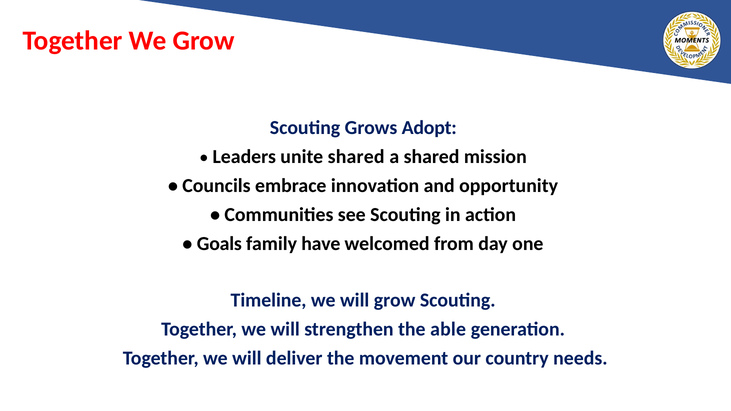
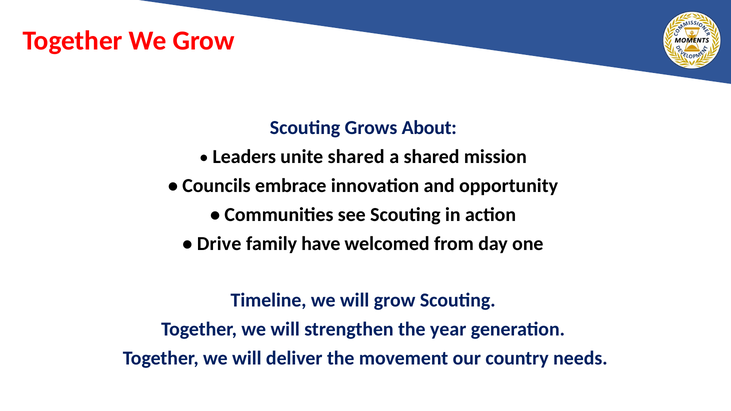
Adopt: Adopt -> About (429, 128)
Goals: Goals -> Drive (219, 244)
able: able -> year (448, 329)
